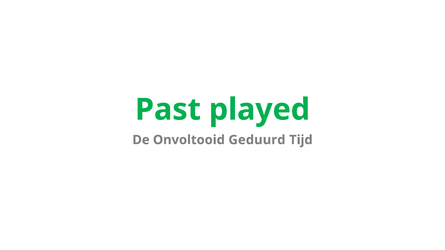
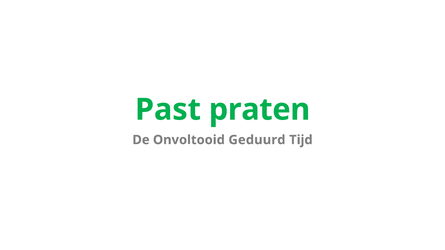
played: played -> praten (260, 110)
